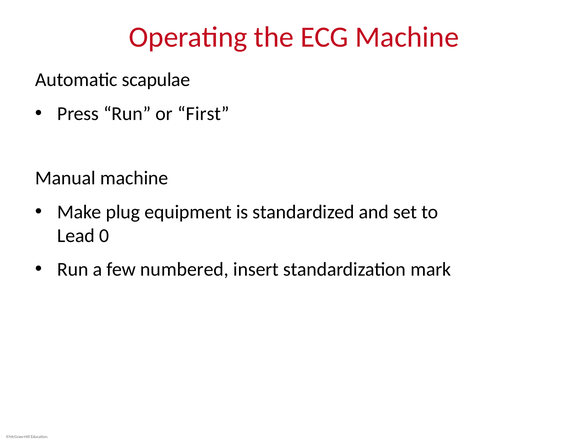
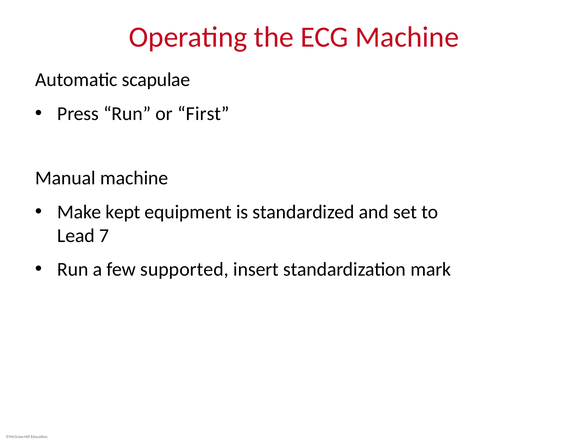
plug: plug -> kept (123, 212)
0: 0 -> 7 (104, 236)
numbered: numbered -> supported (185, 269)
